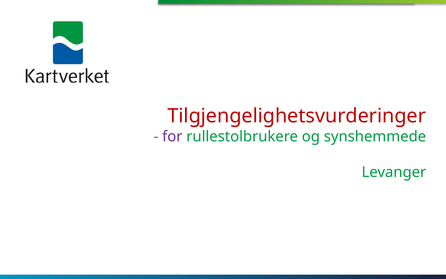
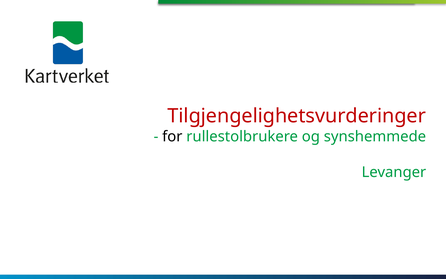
for colour: purple -> black (172, 136)
